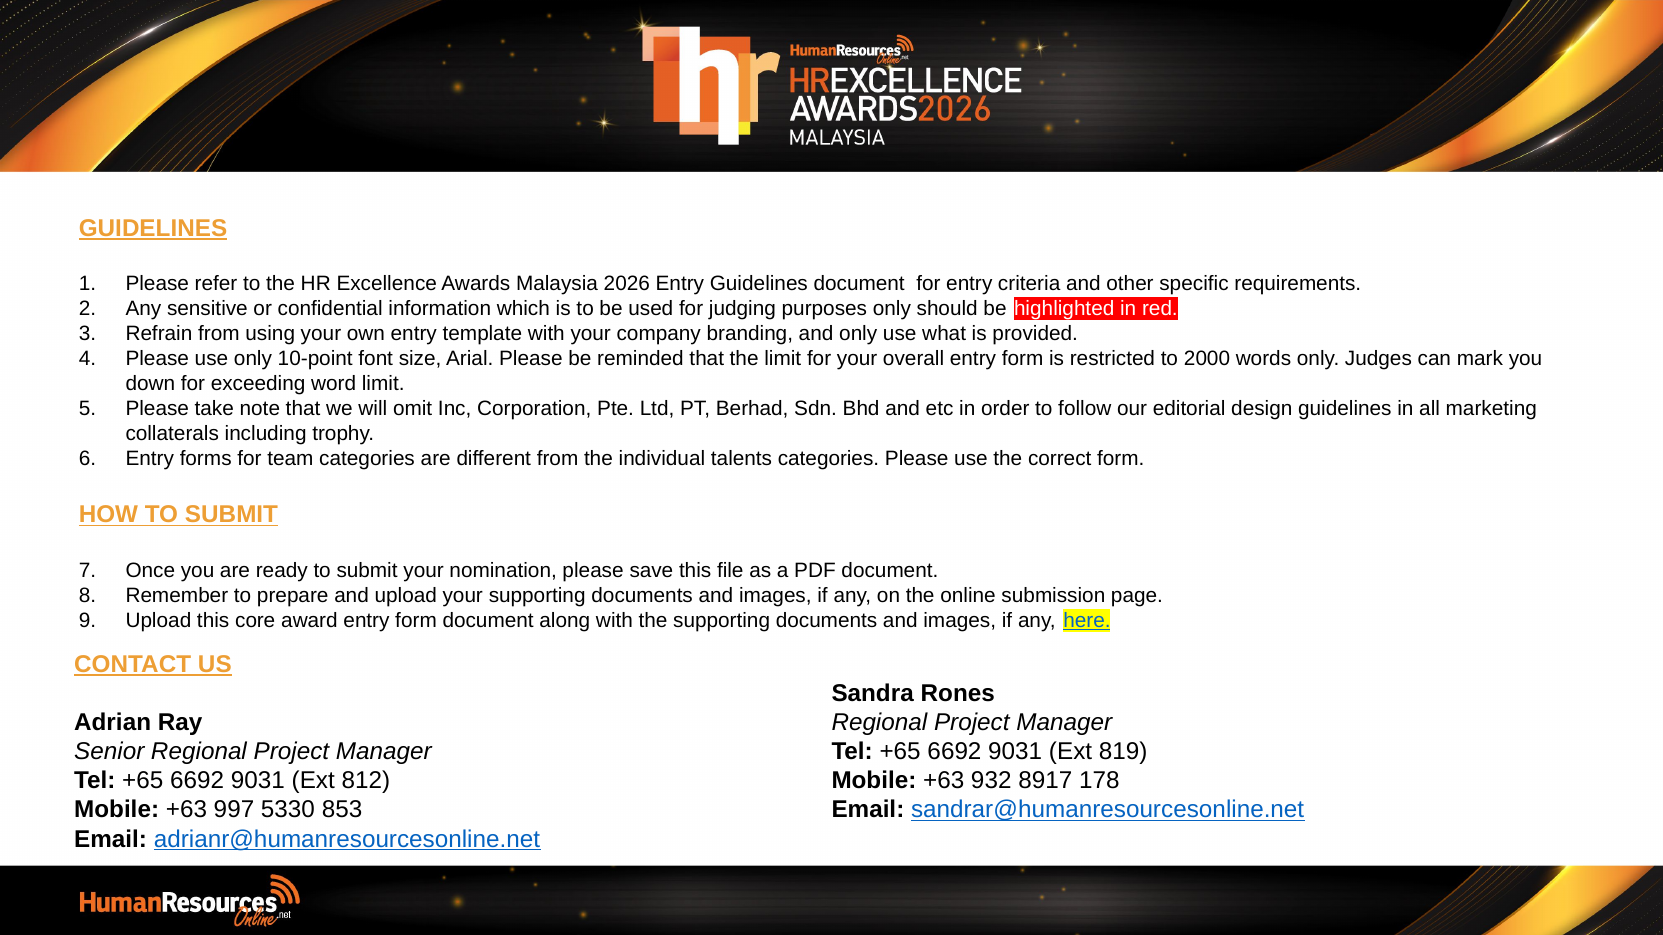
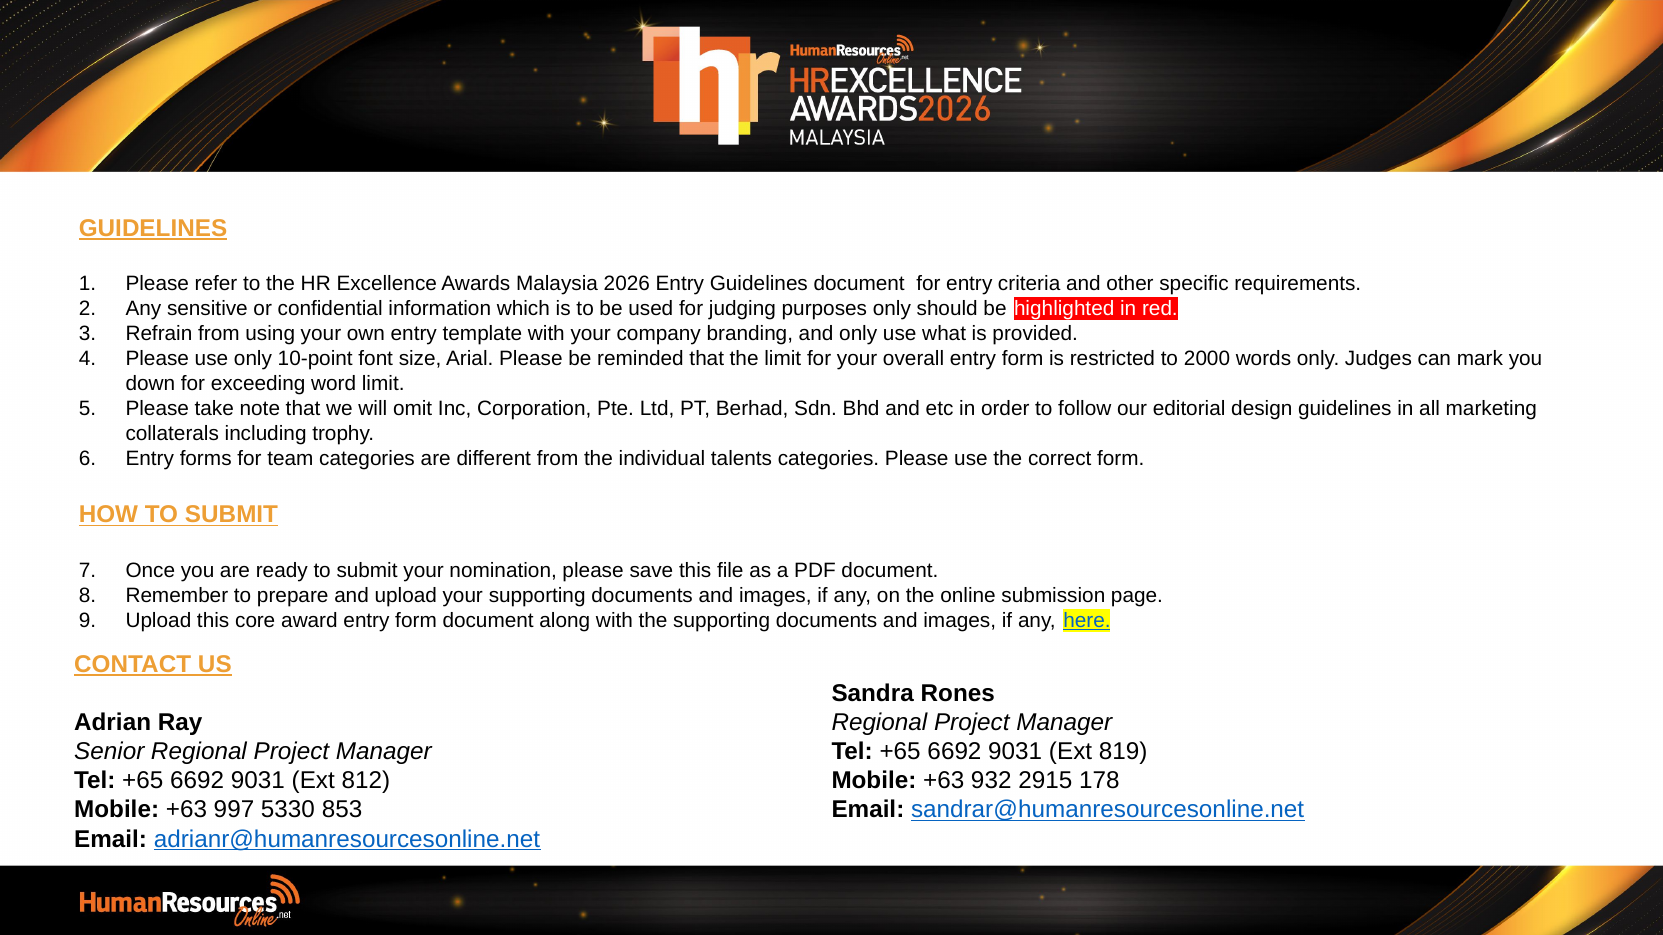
8917: 8917 -> 2915 (1045, 781)
